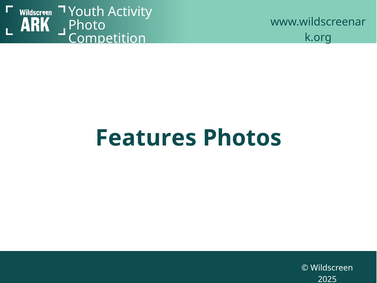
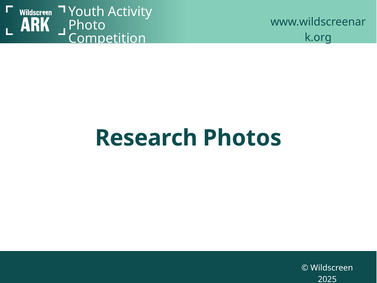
Features: Features -> Research (146, 138)
